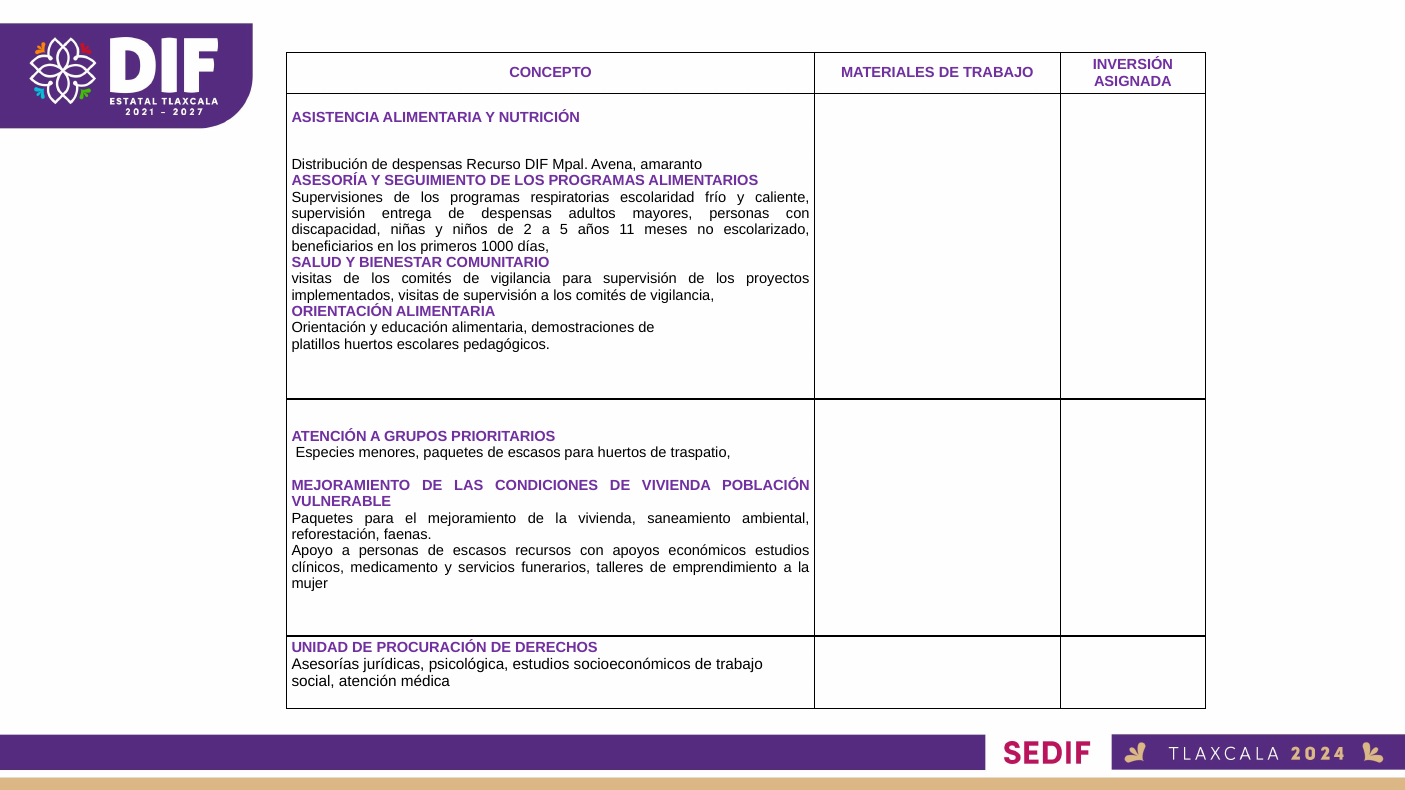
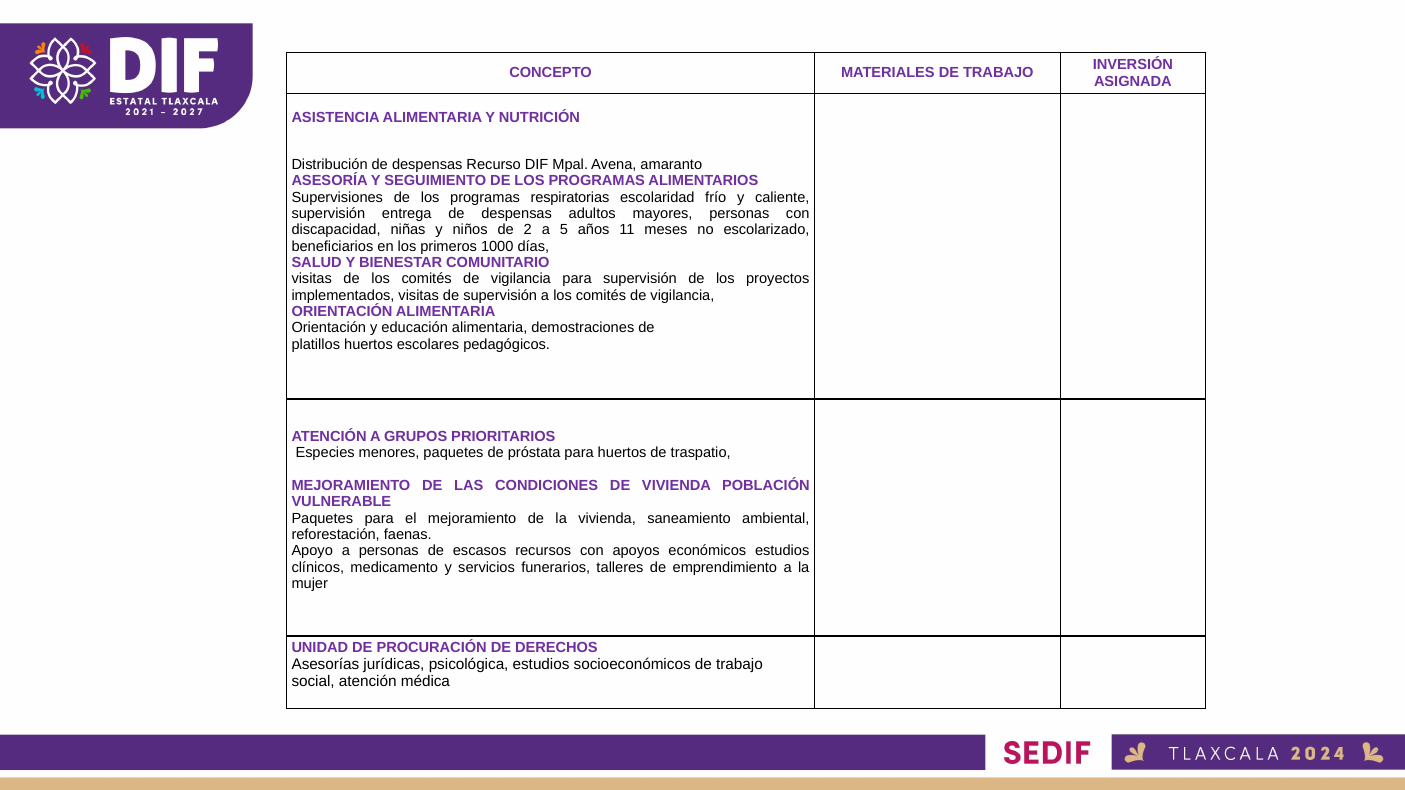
paquetes de escasos: escasos -> próstata (534, 453)
